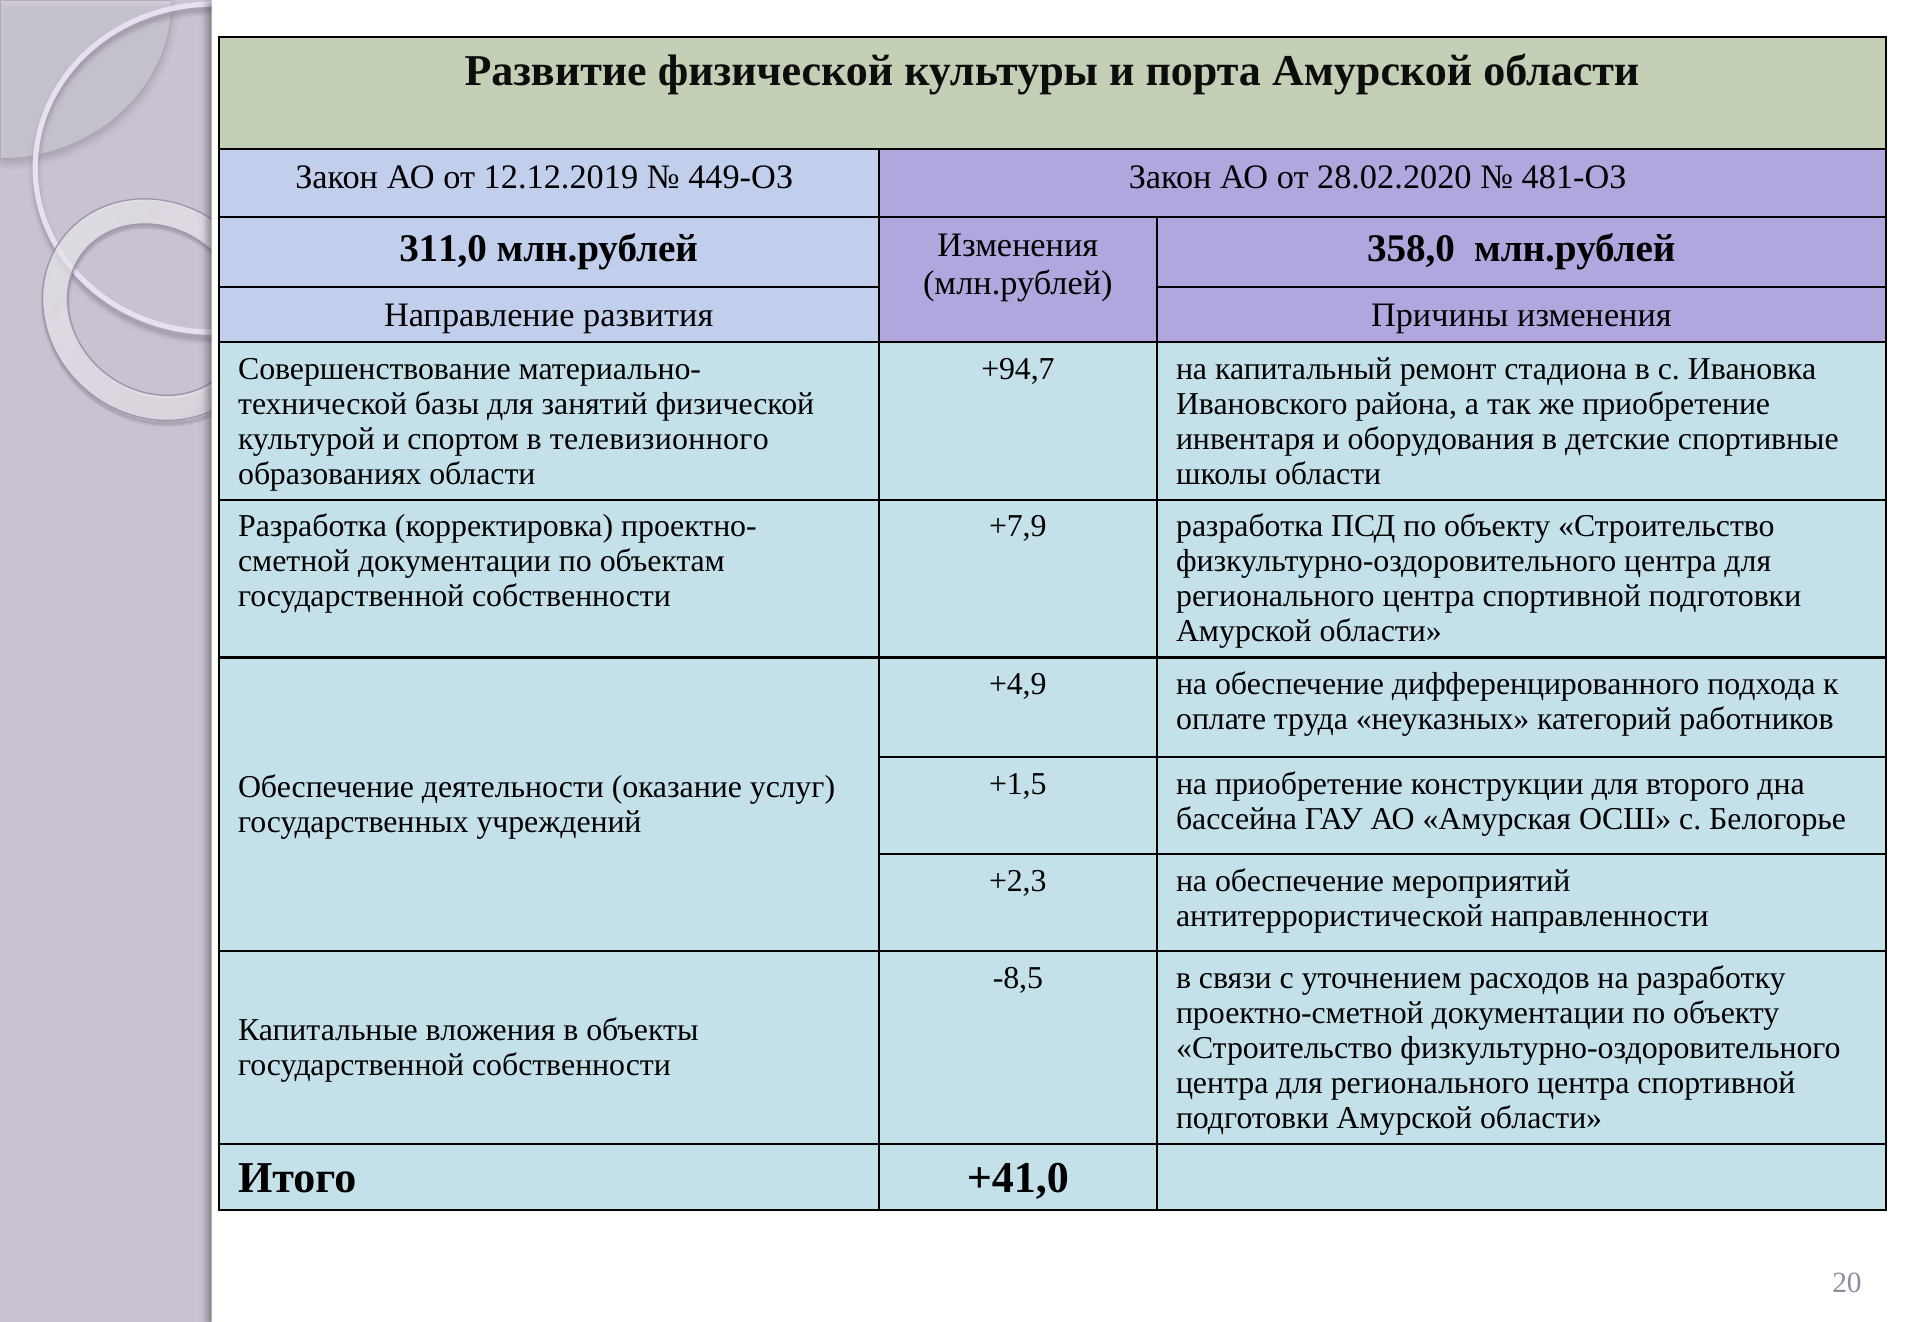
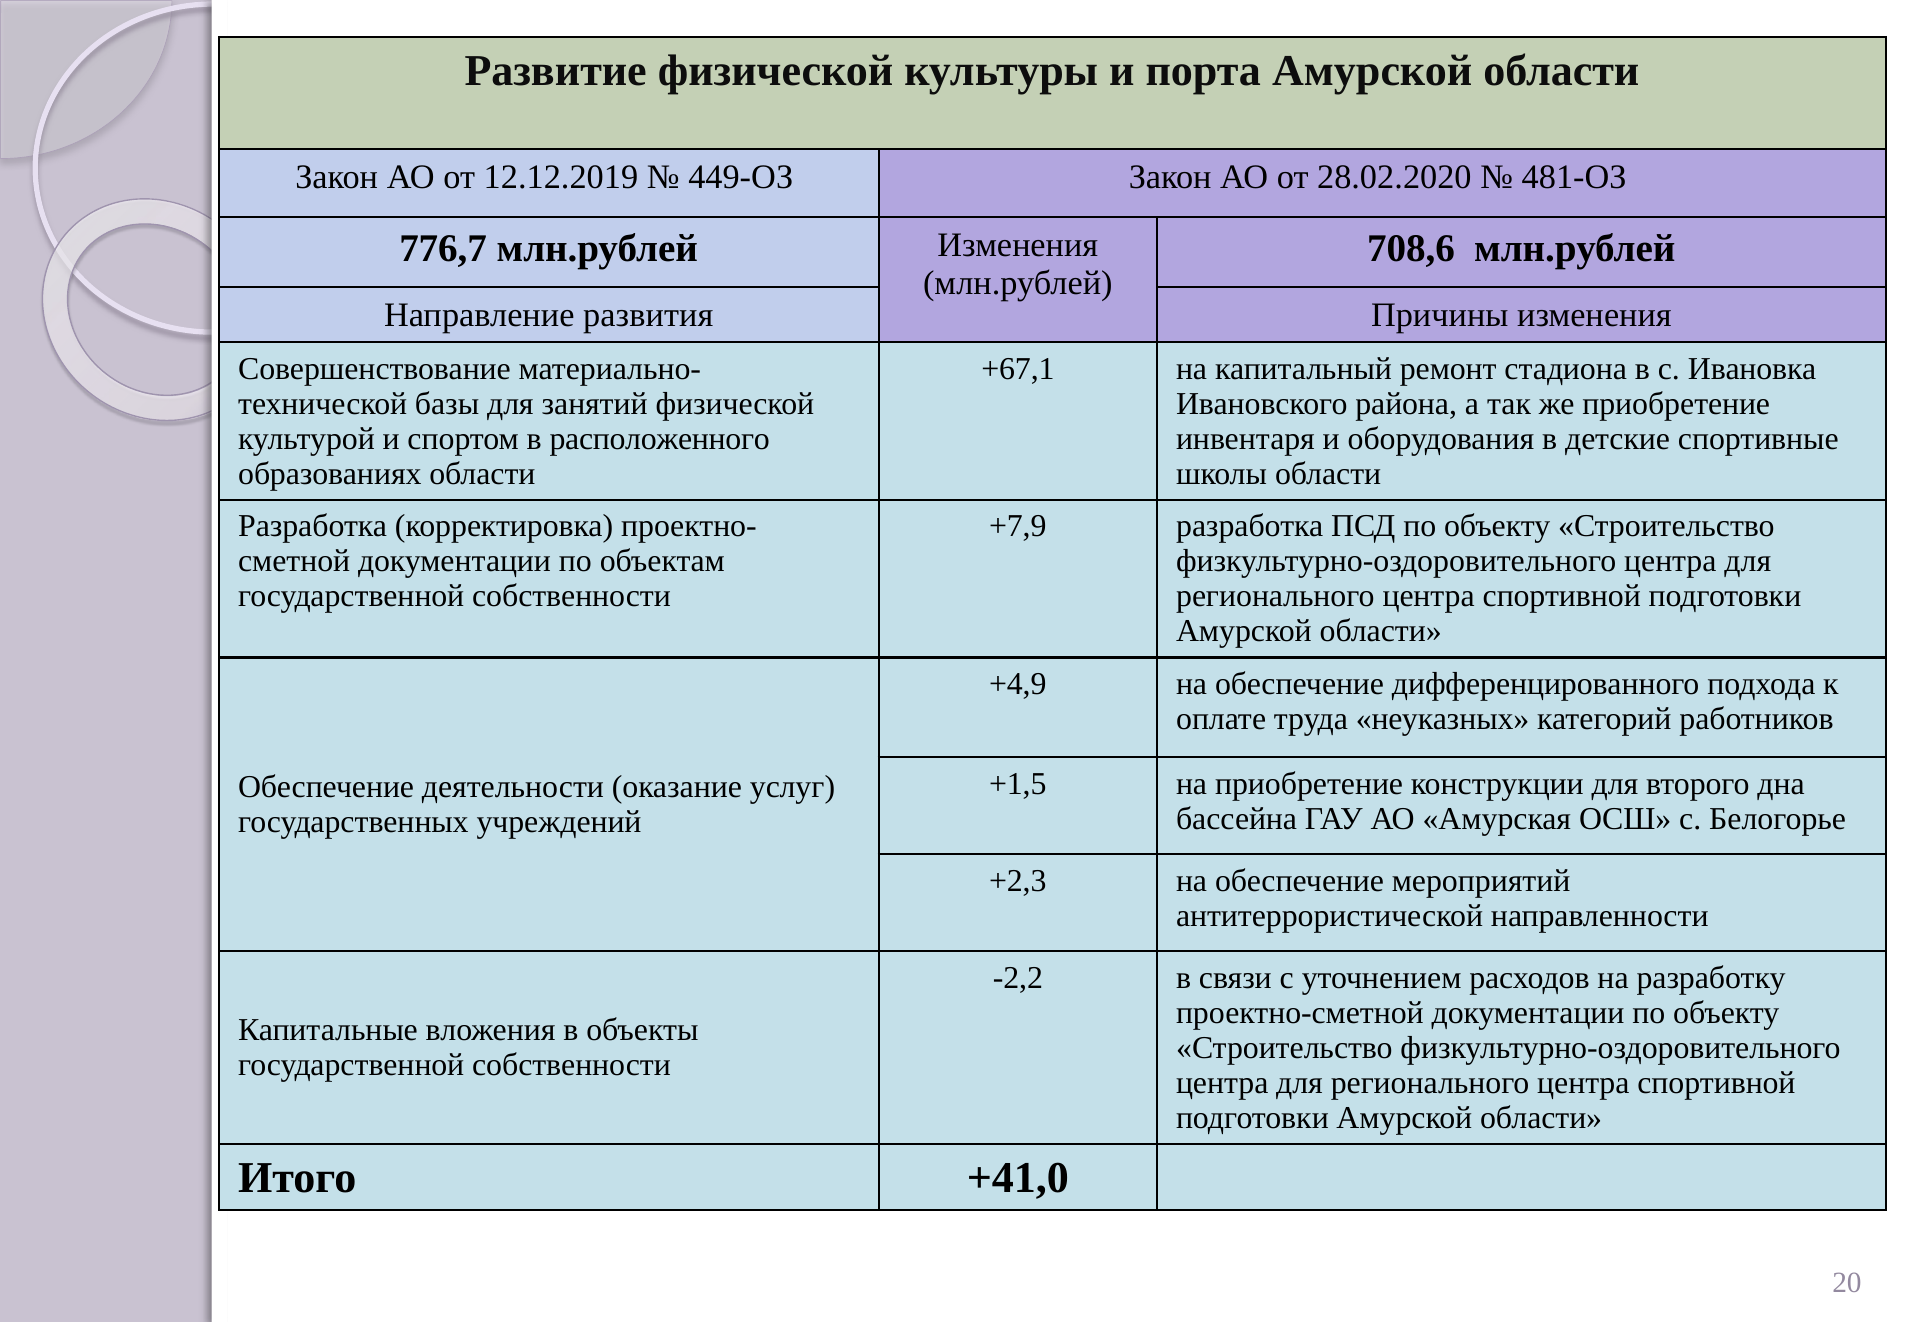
311,0: 311,0 -> 776,7 (443, 248)
358,0: 358,0 -> 708,6 (1411, 248)
+94,7: +94,7 -> +67,1 (1018, 369)
телевизионного: телевизионного -> расположенного (660, 439)
-8,5: -8,5 -> -2,2 (1018, 978)
